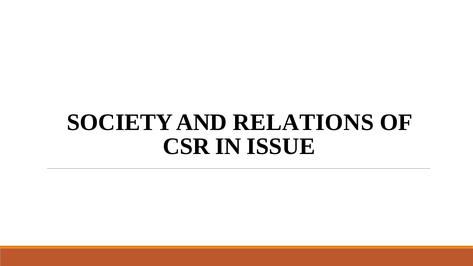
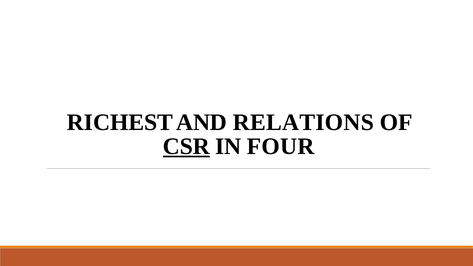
SOCIETY: SOCIETY -> RICHEST (120, 122)
CSR underline: none -> present (186, 146)
ISSUE: ISSUE -> FOUR (281, 146)
